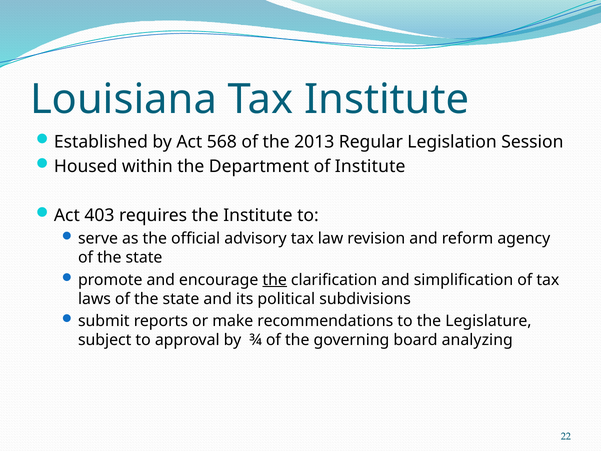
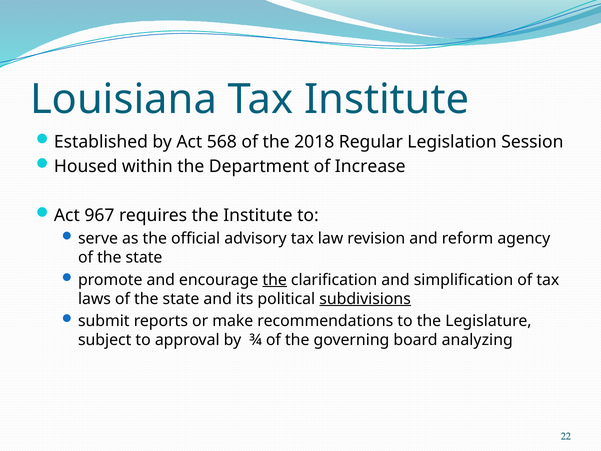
2013: 2013 -> 2018 (314, 142)
of Institute: Institute -> Increase (370, 166)
403: 403 -> 967 (99, 215)
subdivisions underline: none -> present (365, 299)
